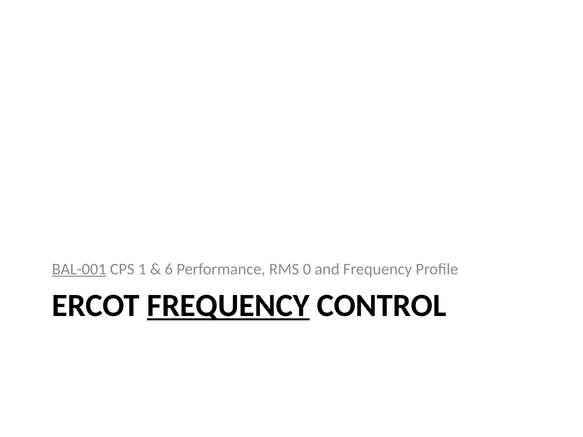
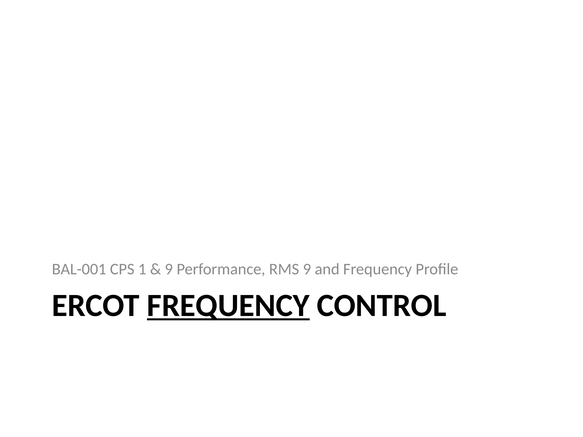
BAL-001 underline: present -> none (79, 269)
6: 6 -> 9 (169, 269)
RMS 0: 0 -> 9 (307, 269)
